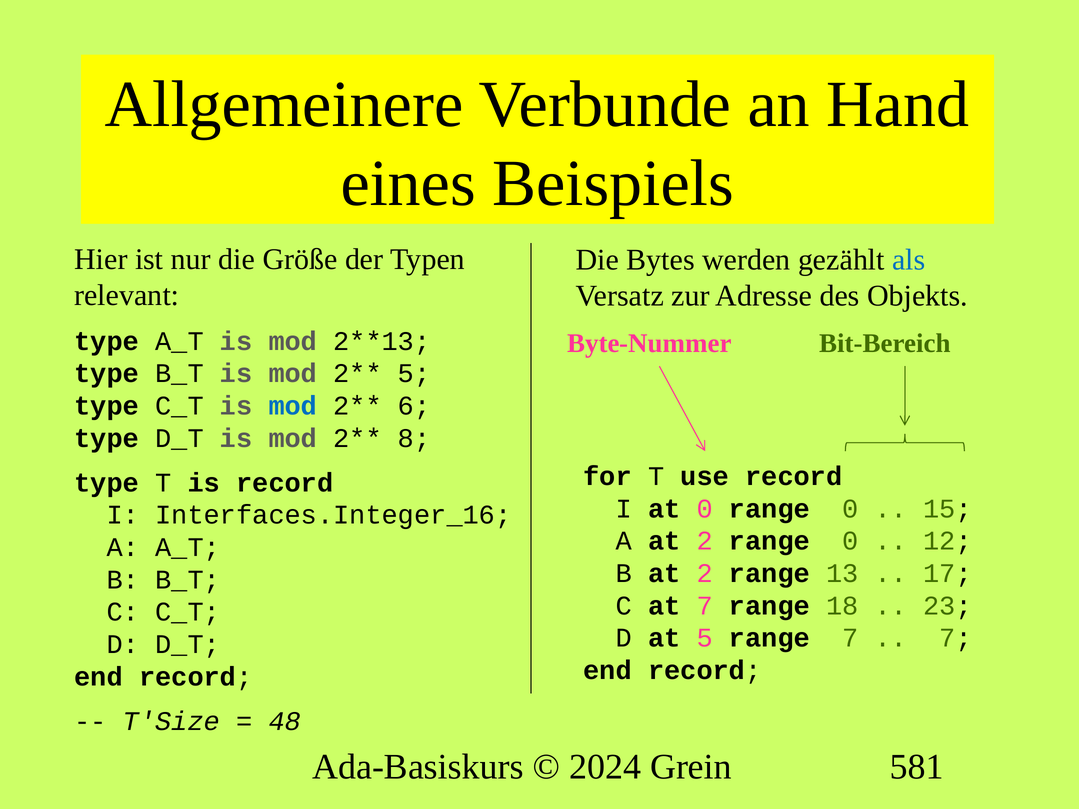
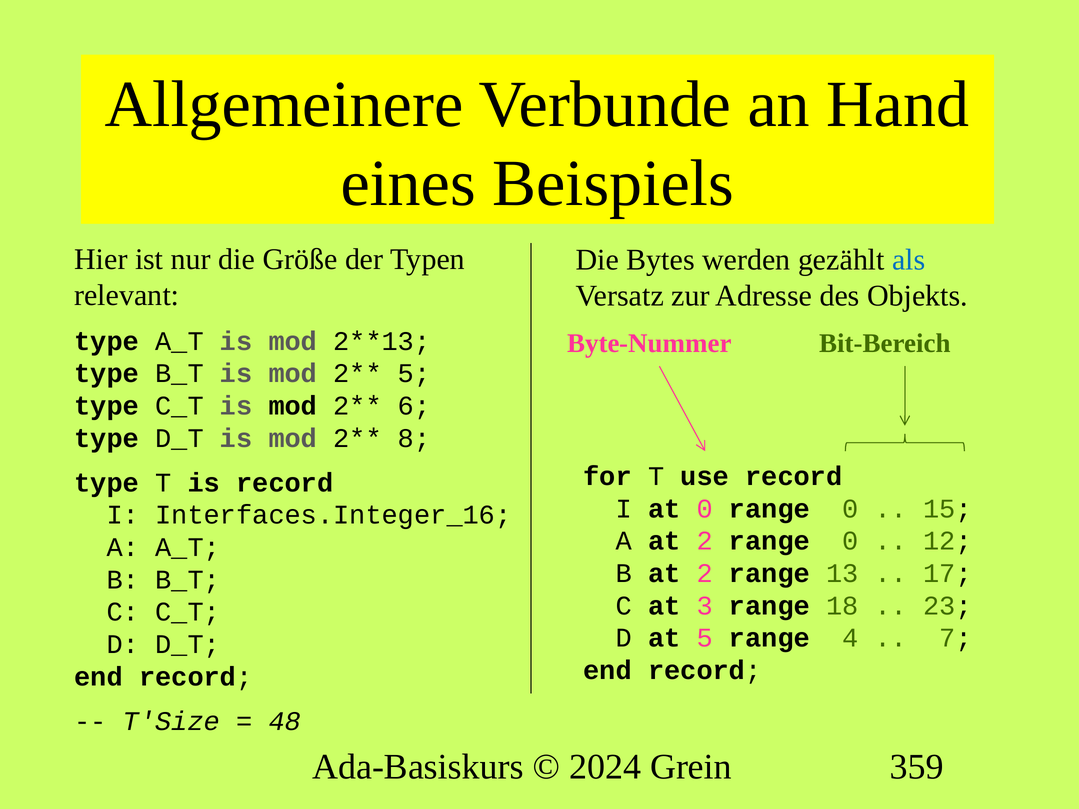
mod colour: blue -> black (293, 406)
at 7: 7 -> 3 (705, 606)
range 7: 7 -> 4 (850, 638)
581: 581 -> 359 (917, 767)
